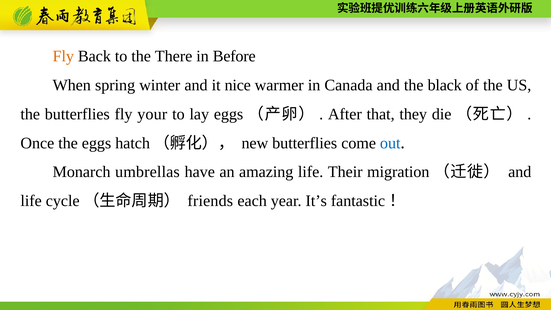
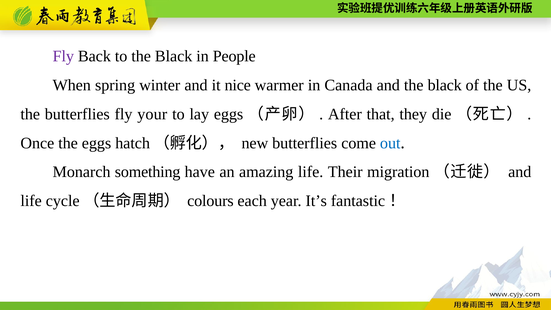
Fly colour: orange -> purple (63, 56)
to the There: There -> Black (174, 56)
Before: Before -> People (234, 56)
umbrellas: umbrellas -> something (148, 172)
friends: friends -> colours (210, 201)
